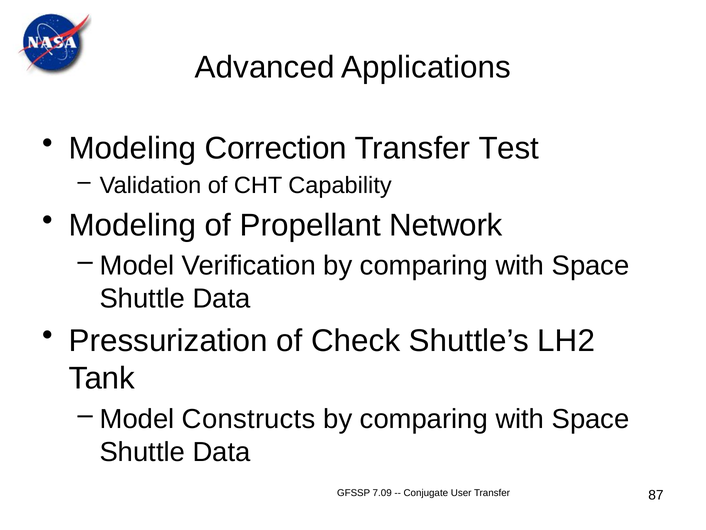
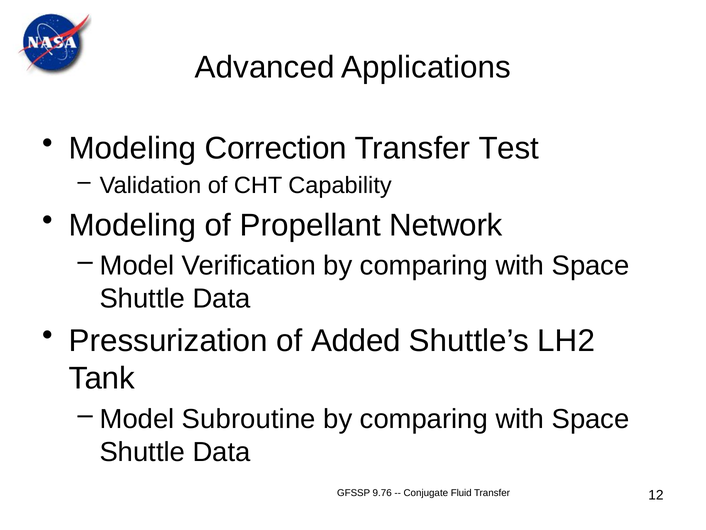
Check: Check -> Added (356, 340)
Constructs: Constructs -> Subroutine (249, 419)
7.09: 7.09 -> 9.76 (382, 493)
User: User -> Fluid (461, 493)
87: 87 -> 12 (656, 495)
